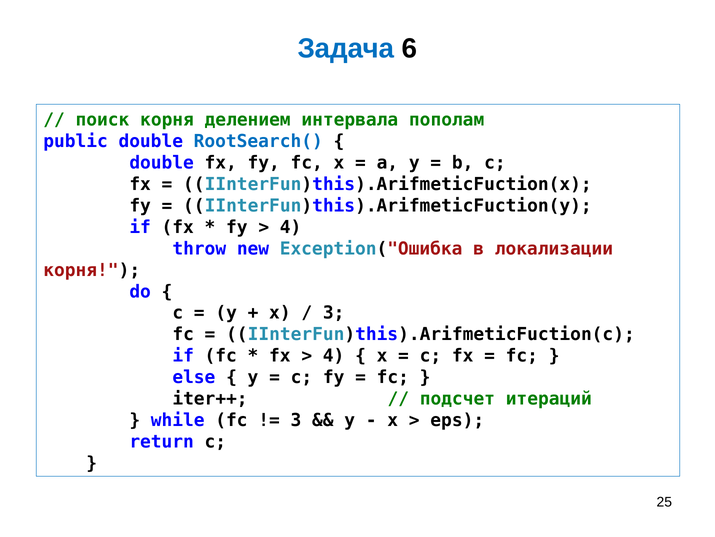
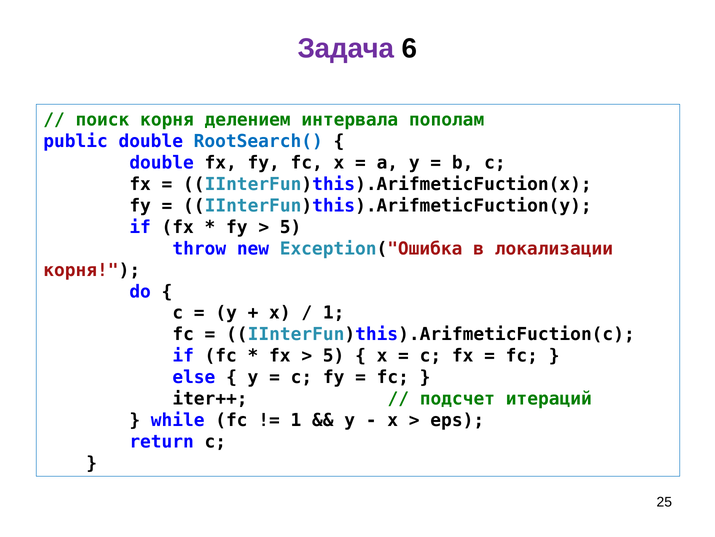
Задача colour: blue -> purple (346, 48)
4: 4 -> 5 (291, 227)
3: 3 -> 1 (334, 313)
4: 4 -> 5 (334, 356)
3: 3 -> 1 (296, 420)
